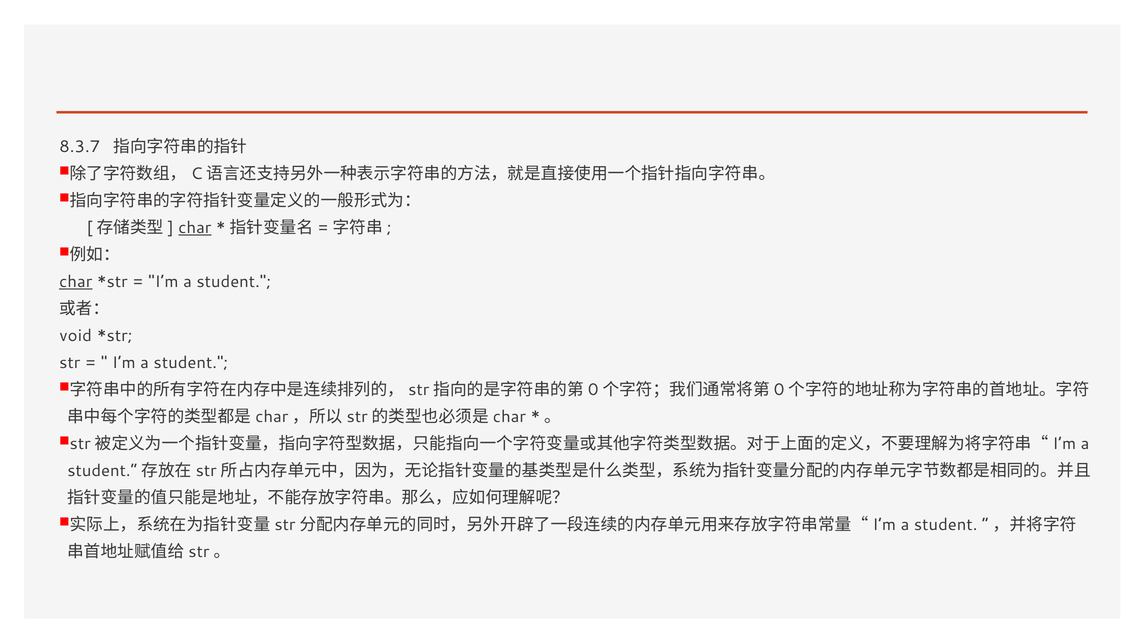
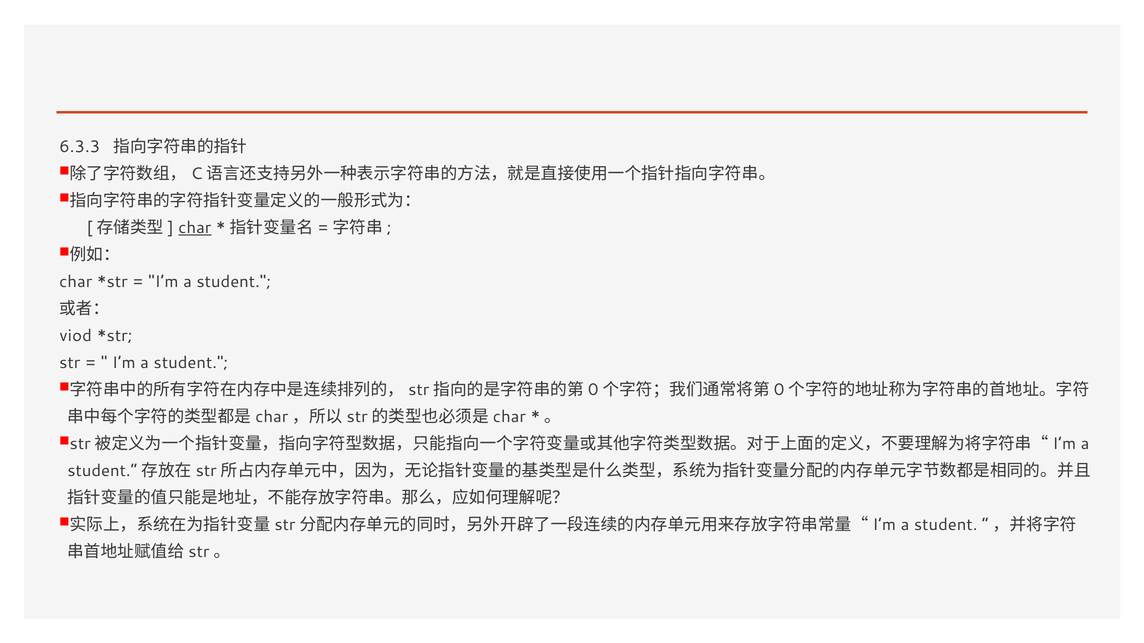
8.3.7: 8.3.7 -> 6.3.3 (80, 147)
char underline: present -> none (76, 282)
void: void -> viod (76, 336)
